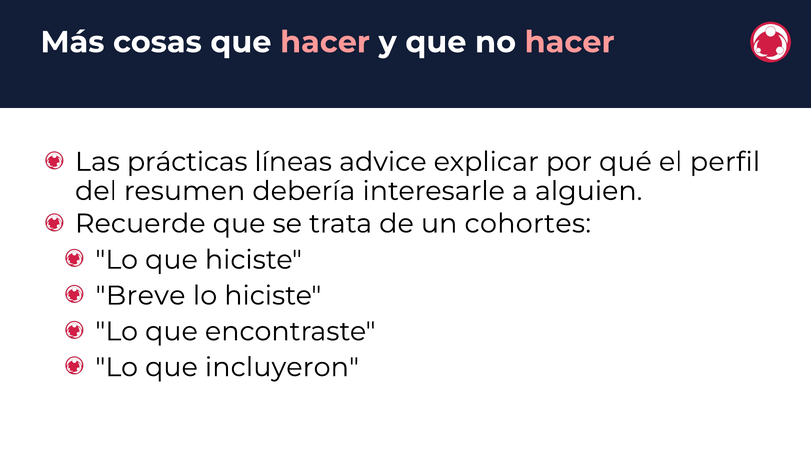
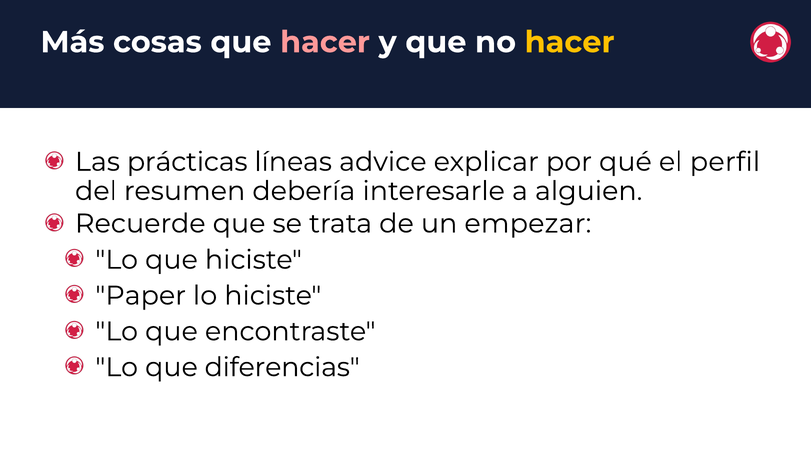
hacer colour: pink -> yellow (570, 42)
cohortes: cohortes -> empezar (528, 224)
Breve: Breve -> Paper (141, 296)
incluyeron: incluyeron -> diferencias (282, 367)
